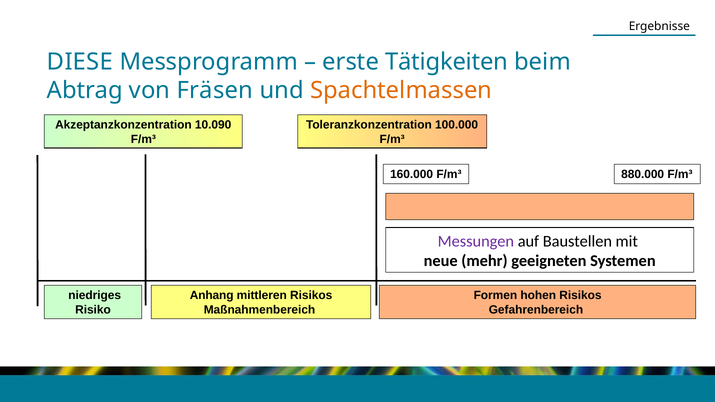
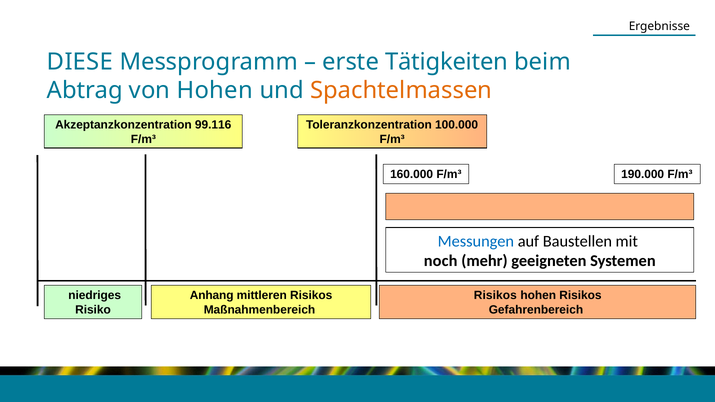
von Fräsen: Fräsen -> Hohen (215, 90)
10.090: 10.090 -> 99.116 (213, 125)
880.000: 880.000 -> 190.000 (643, 175)
Messungen colour: purple -> blue (476, 241)
neue: neue -> noch (441, 261)
Formen: Formen -> Risikos (495, 296)
